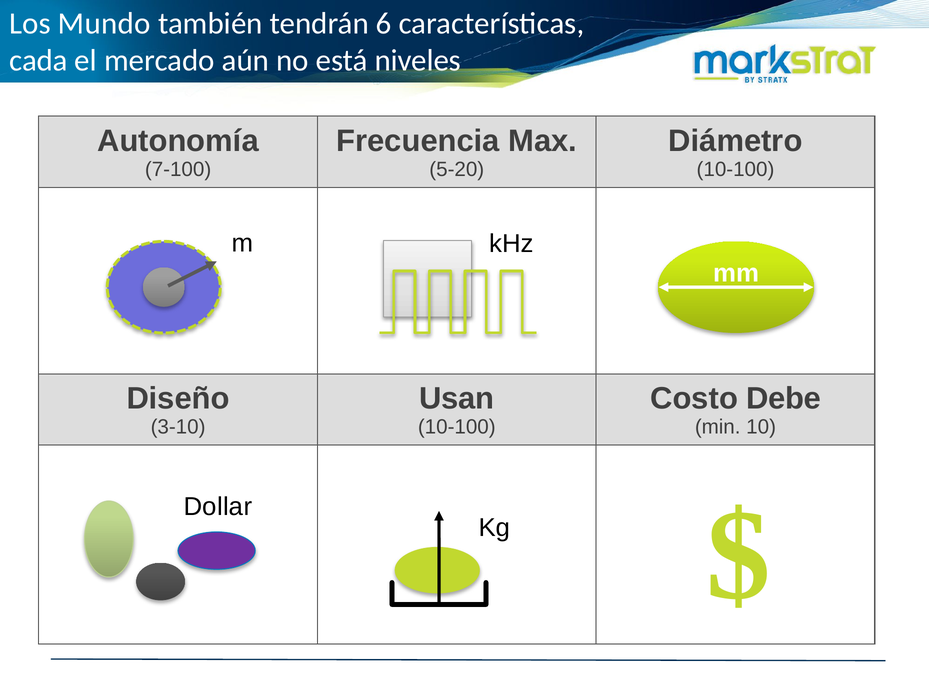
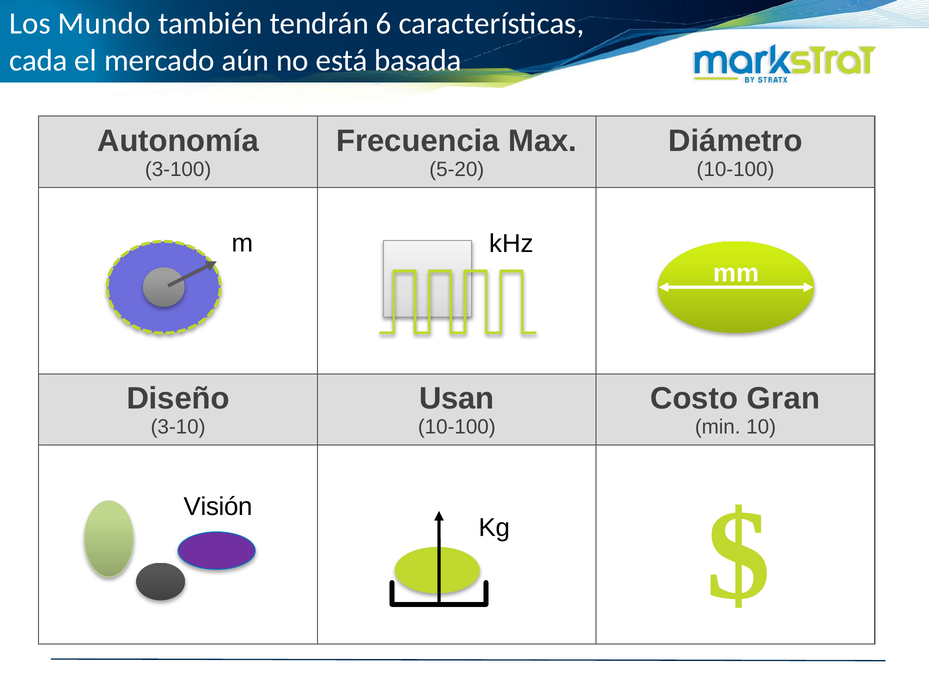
niveles: niveles -> basada (418, 61)
7-100: 7-100 -> 3-100 (178, 169)
Debe: Debe -> Gran (783, 398)
Dollar: Dollar -> Visión (218, 507)
